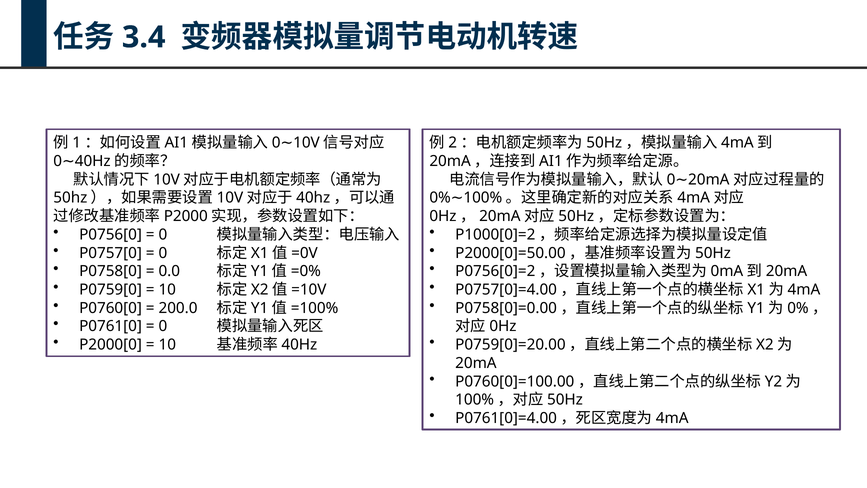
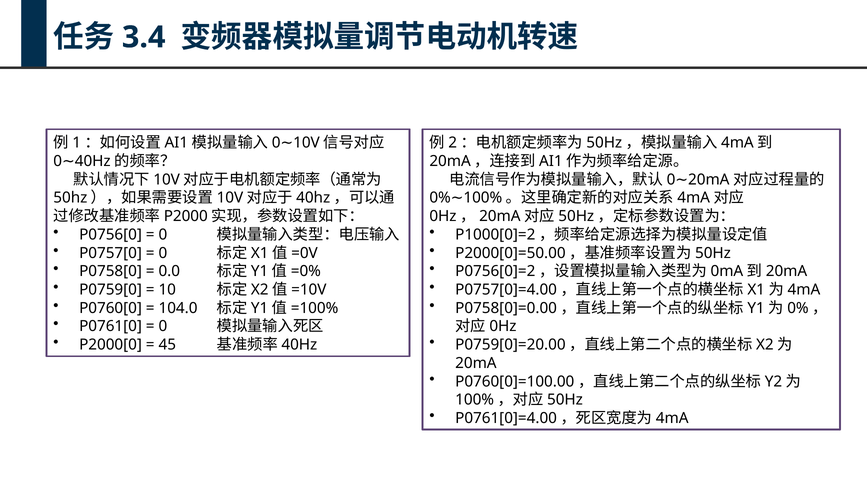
200.0: 200.0 -> 104.0 (178, 308)
10: 10 -> 45 (167, 344)
